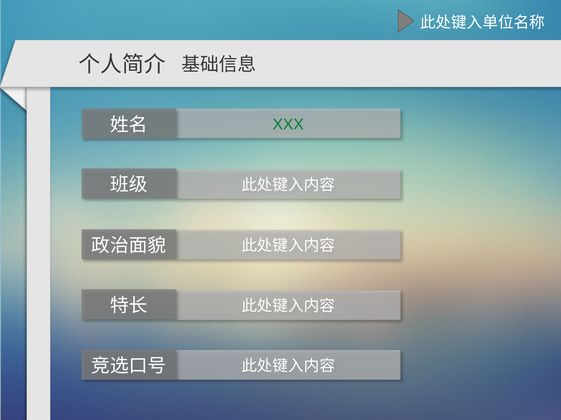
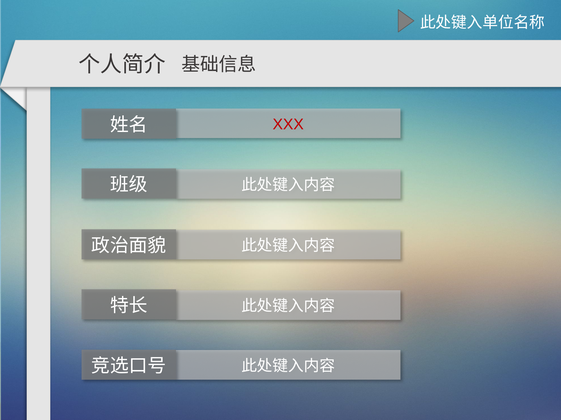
XXX colour: green -> red (288, 125)
